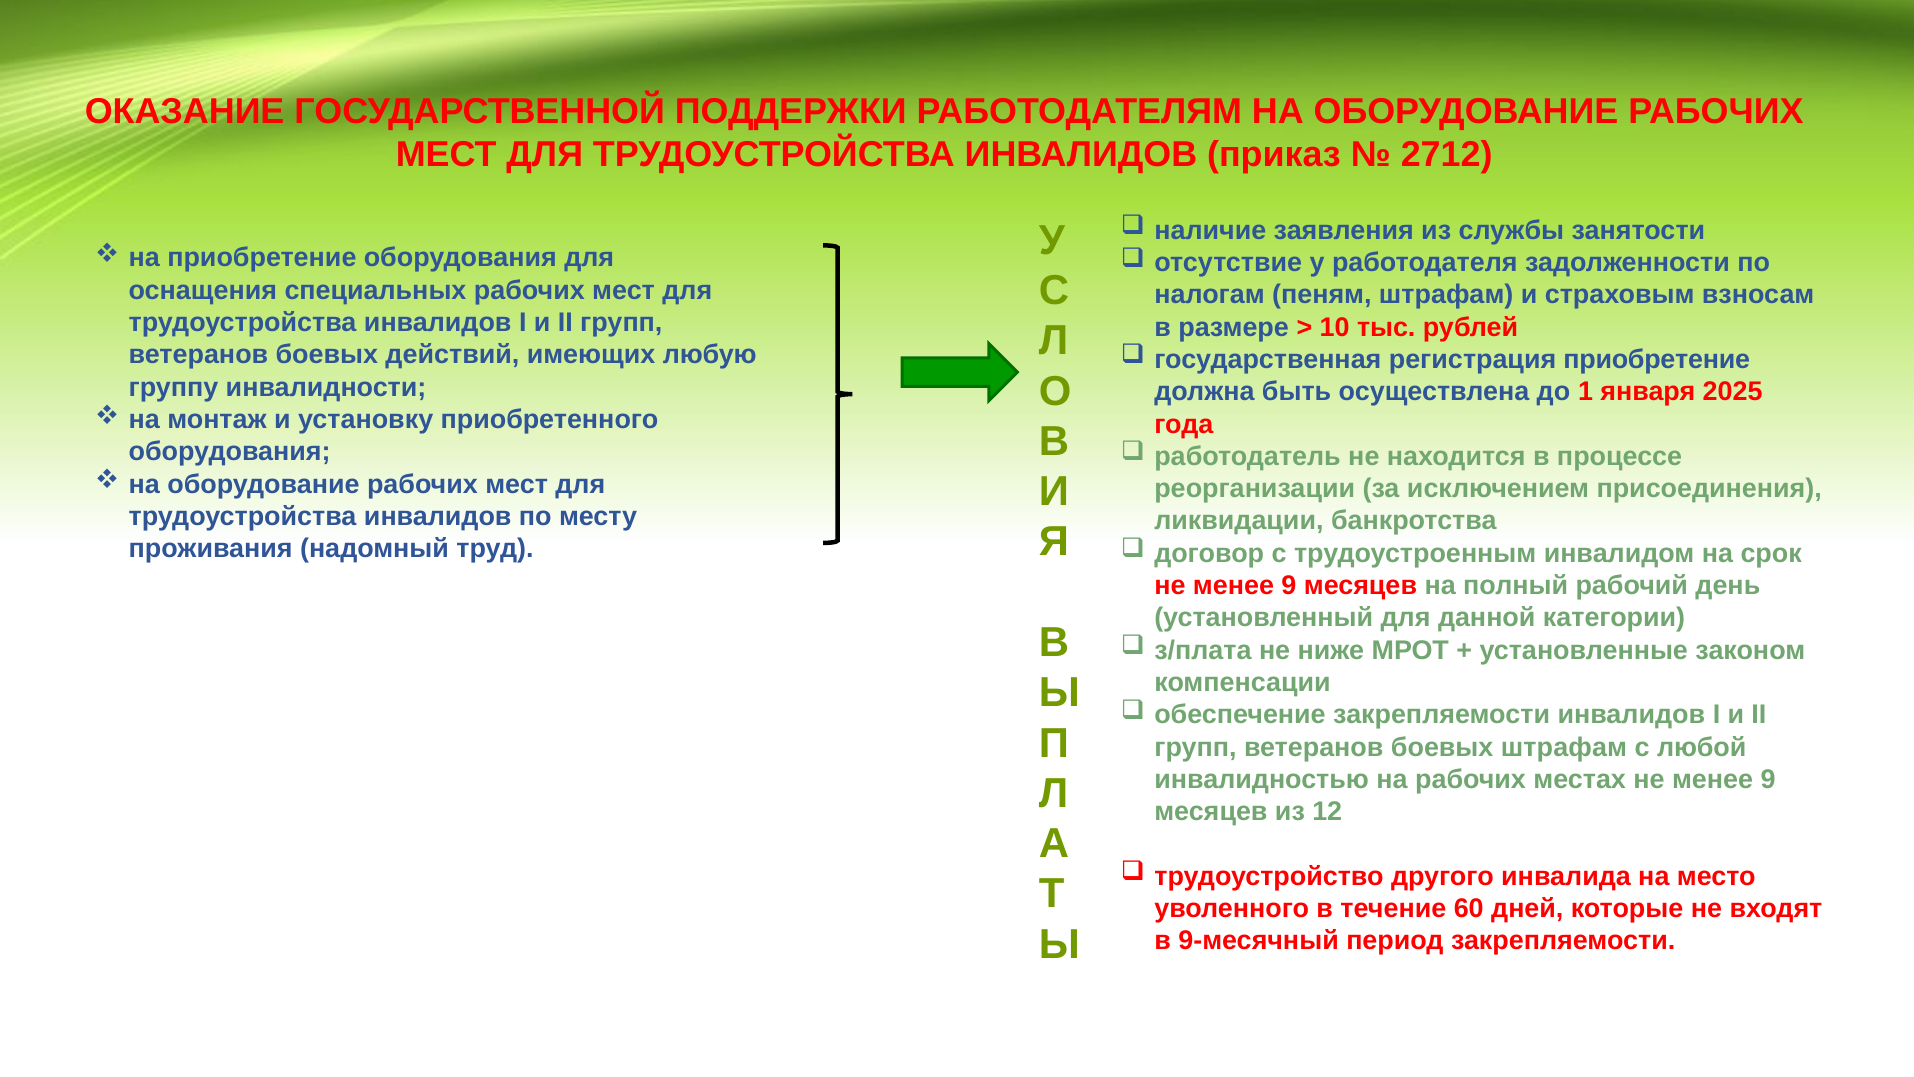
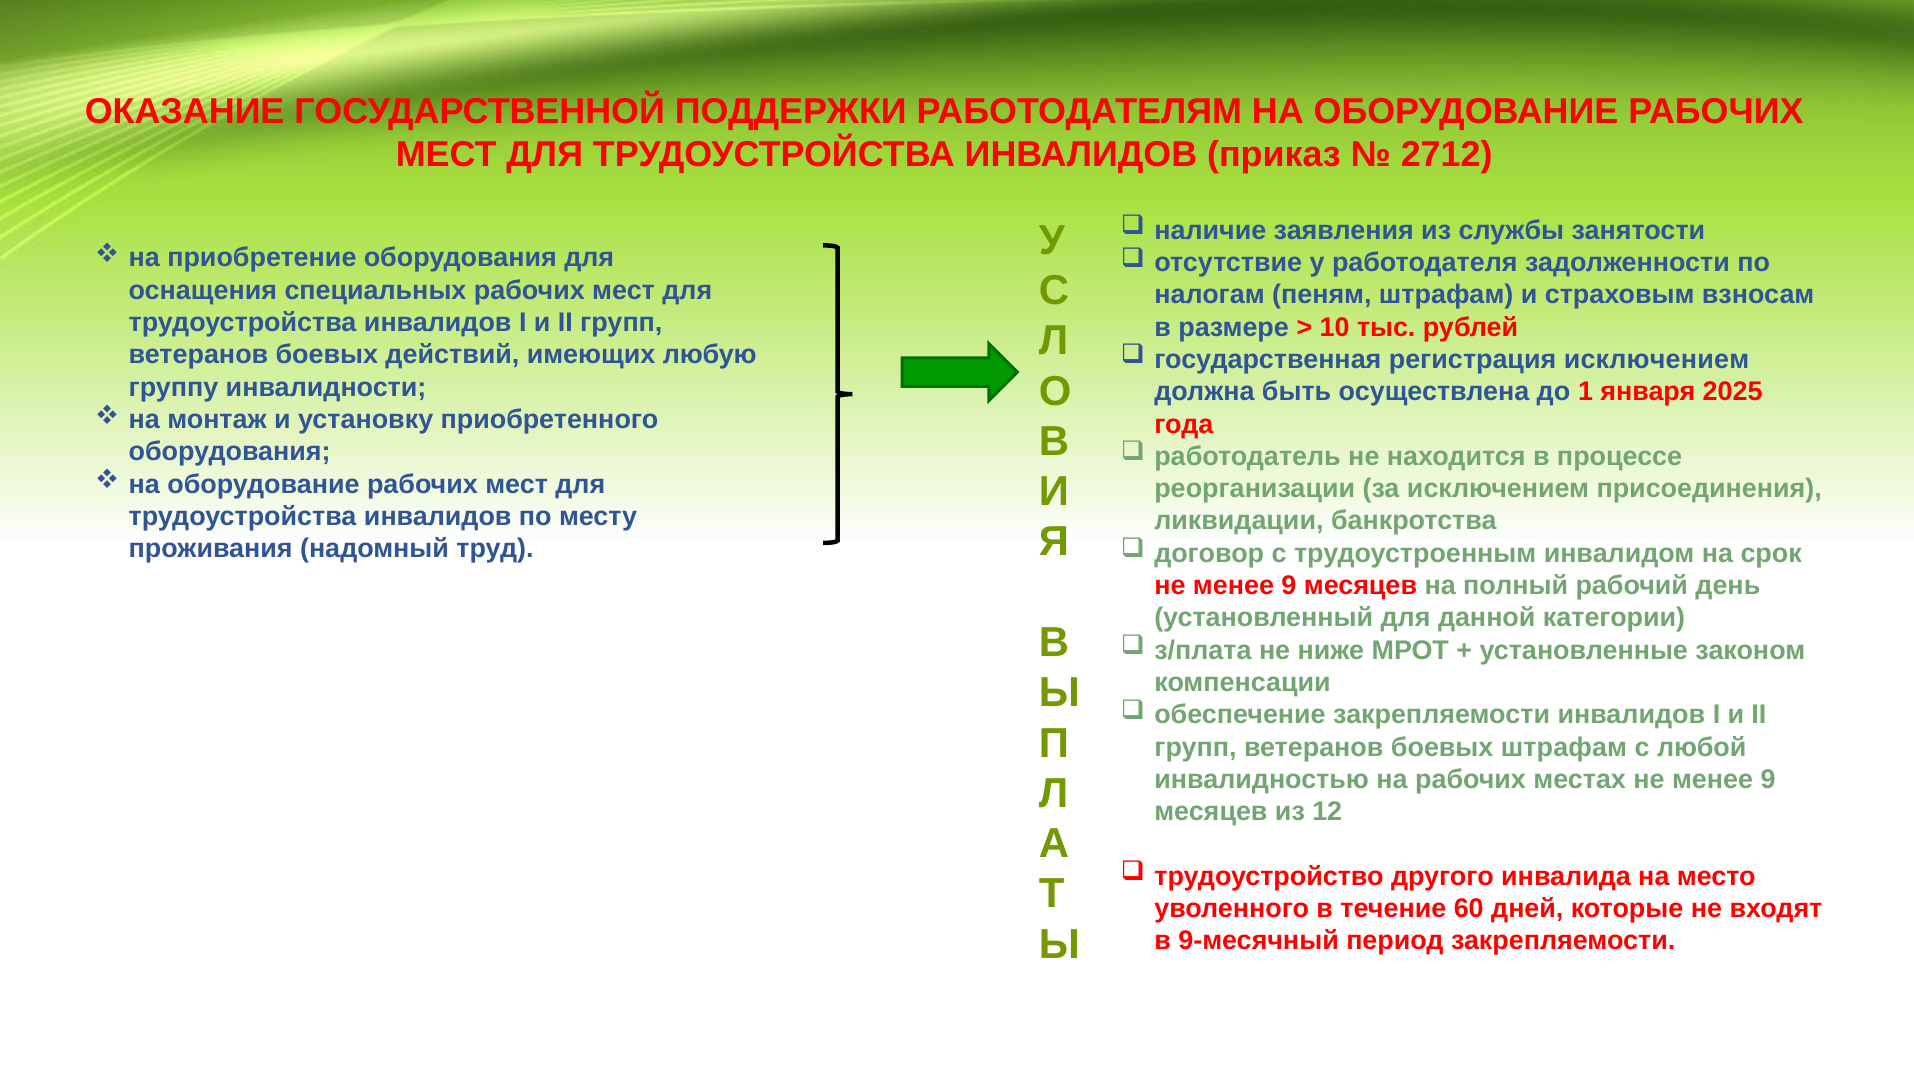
регистрация приобретение: приобретение -> исключением (1656, 359)
